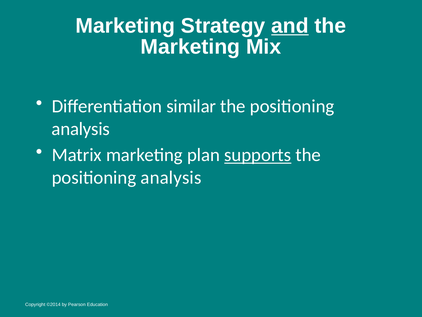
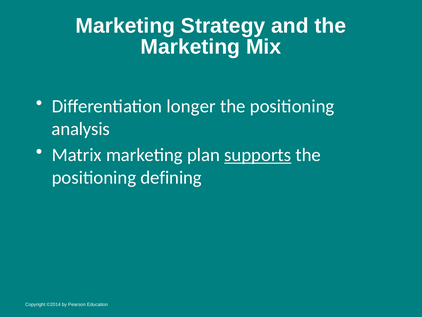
and underline: present -> none (290, 26)
similar: similar -> longer (191, 106)
analysis: analysis -> defining (171, 177)
